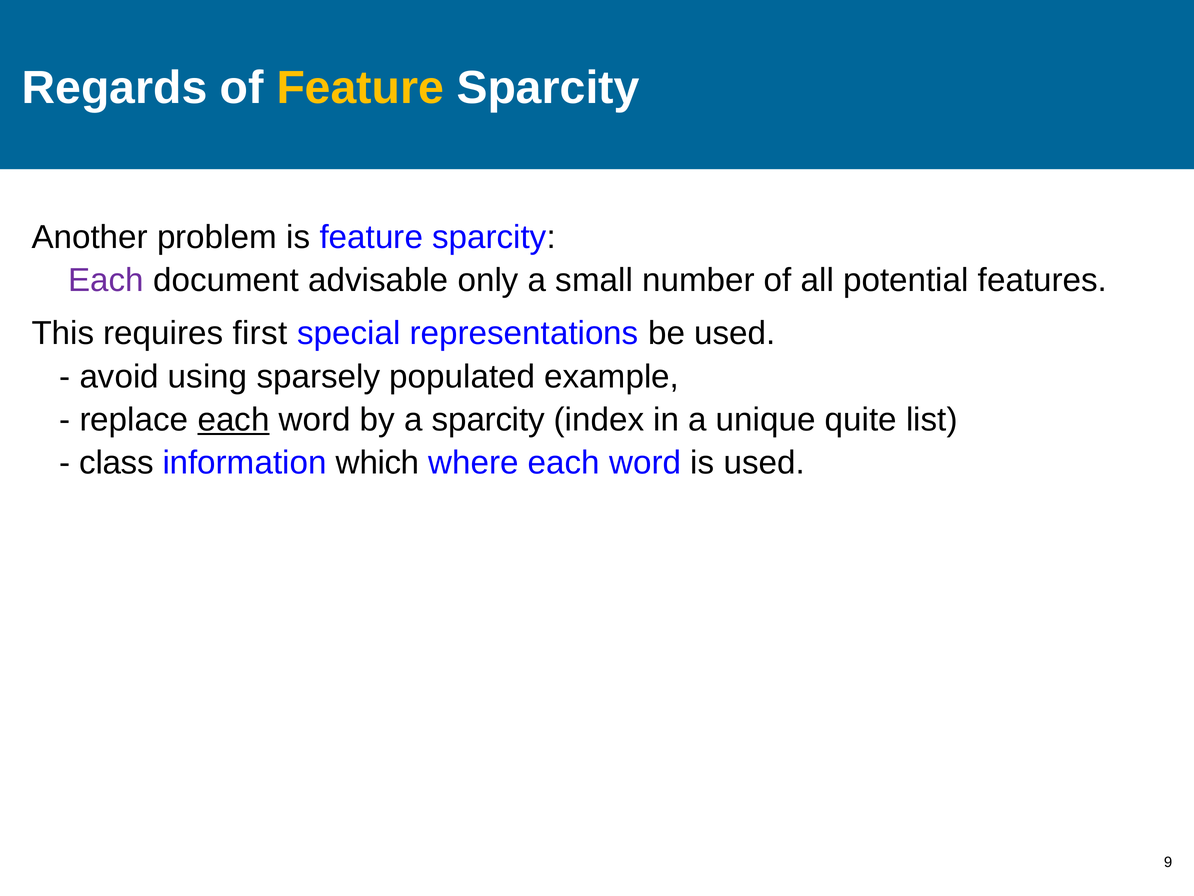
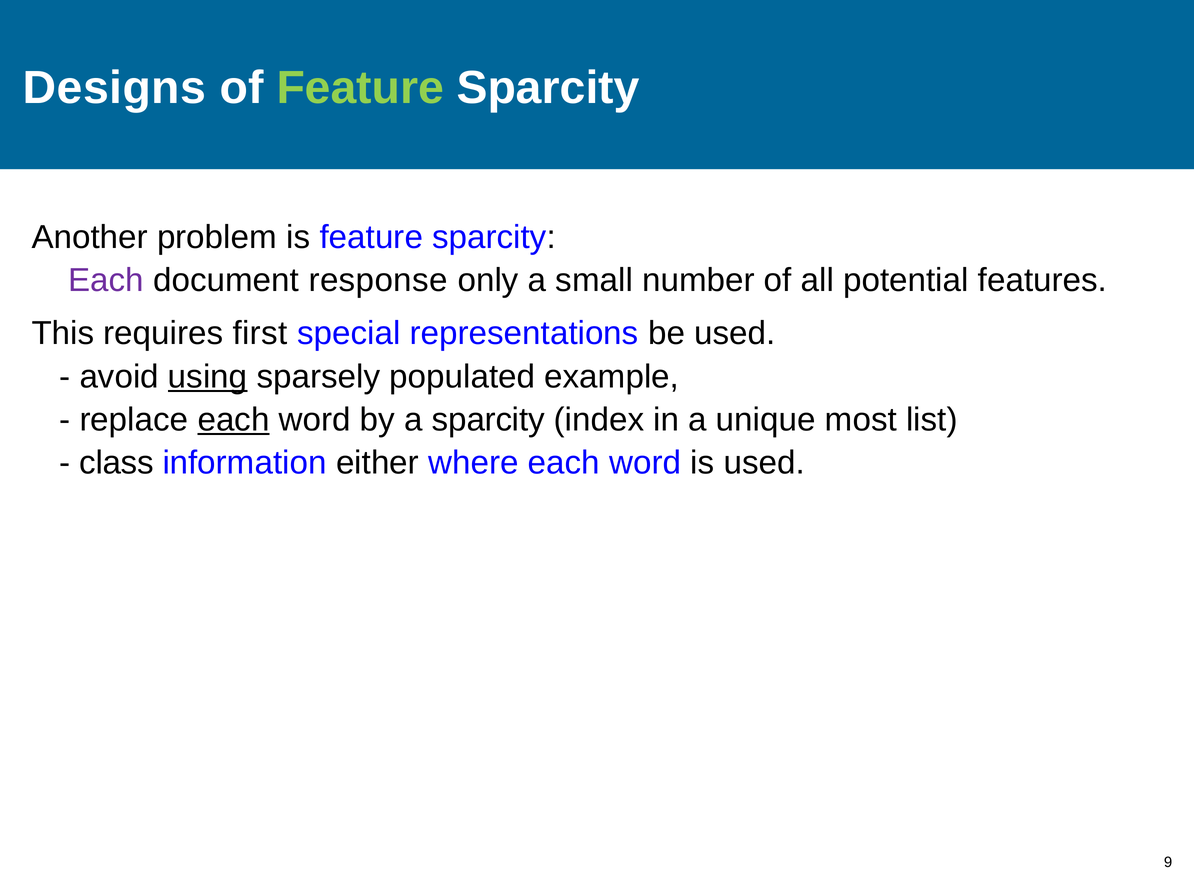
Regards: Regards -> Designs (114, 88)
Feature colour: yellow -> light green (360, 88)
advisable: advisable -> response (378, 280)
using underline: none -> present (208, 376)
quite: quite -> most (861, 420)
which: which -> either (378, 463)
